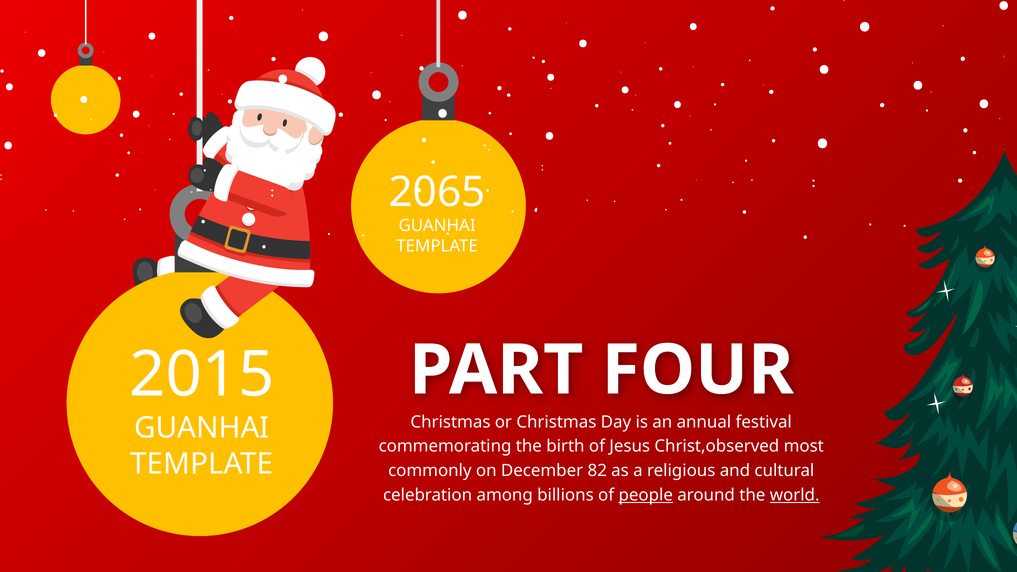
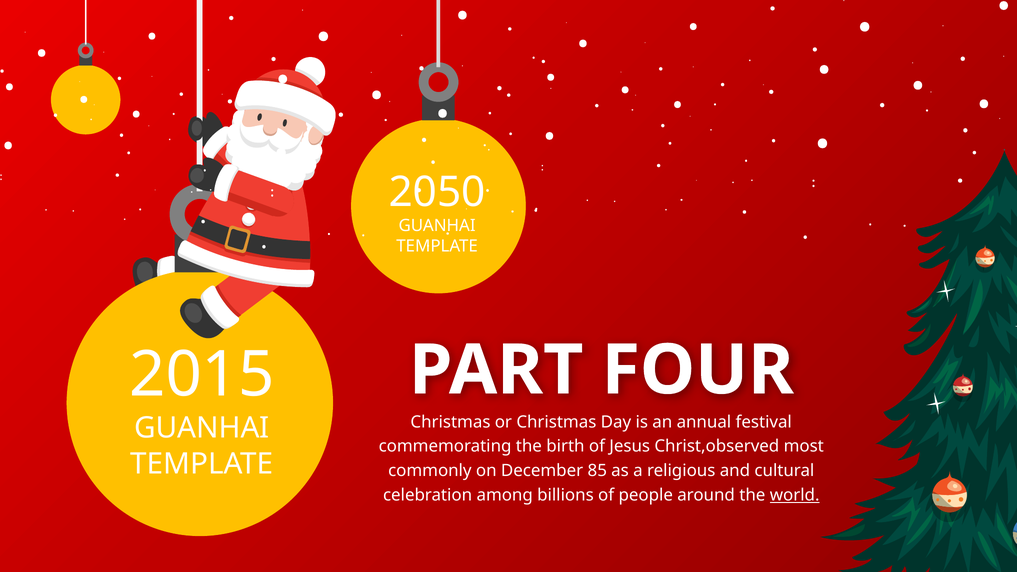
2065: 2065 -> 2050 (437, 192)
82: 82 -> 85 (597, 471)
people underline: present -> none (646, 495)
